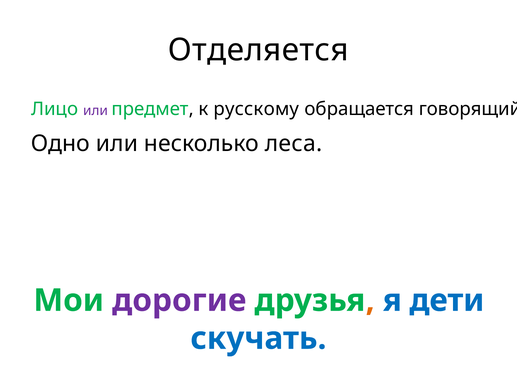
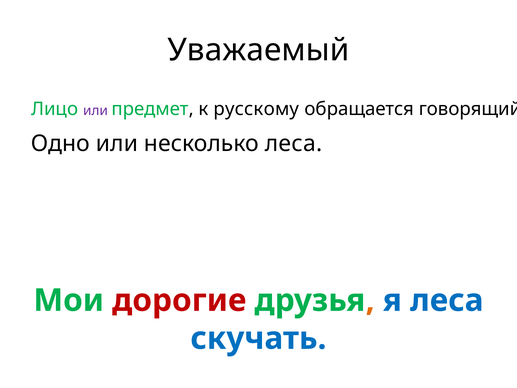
Отделяется: Отделяется -> Уважаемый (258, 50)
дорогие colour: purple -> red (179, 300)
я дети: дети -> леса (447, 300)
